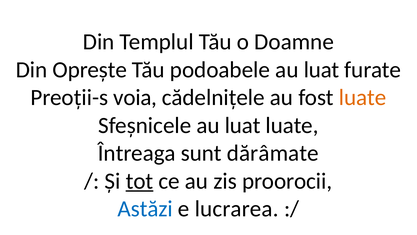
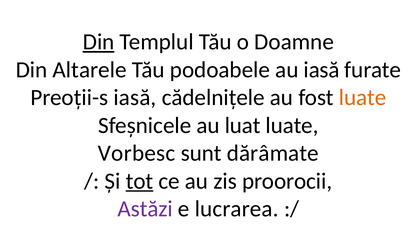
Din underline: none -> present (99, 42)
Oprește: Oprește -> Altarele (90, 70)
podoabele au luat: luat -> iasă (322, 70)
Preoții-s voia: voia -> iasă (135, 97)
Întreaga: Întreaga -> Vorbesc (137, 153)
Astăzi colour: blue -> purple (145, 209)
